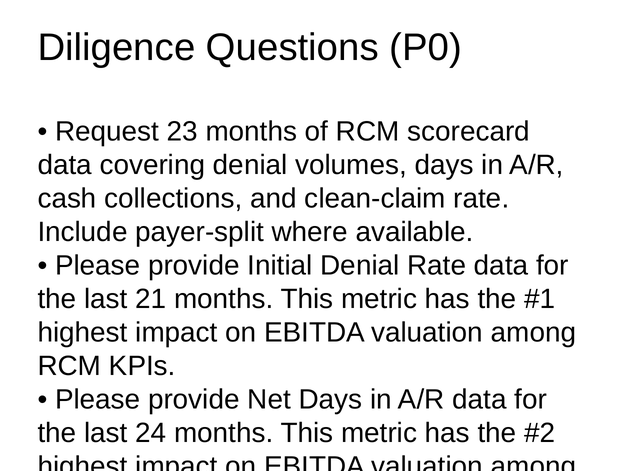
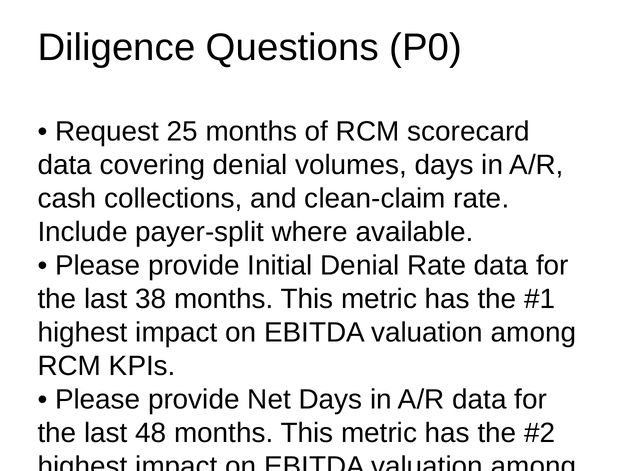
23: 23 -> 25 (182, 132)
21: 21 -> 38 (151, 299)
24: 24 -> 48 (151, 433)
